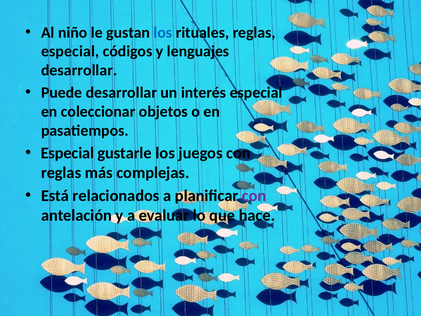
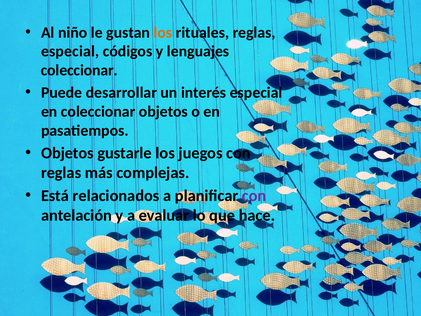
los colour: blue -> orange (163, 32)
desarrollar: desarrollar -> coleccionar (79, 70)
Especial: Especial -> Objetos (67, 153)
